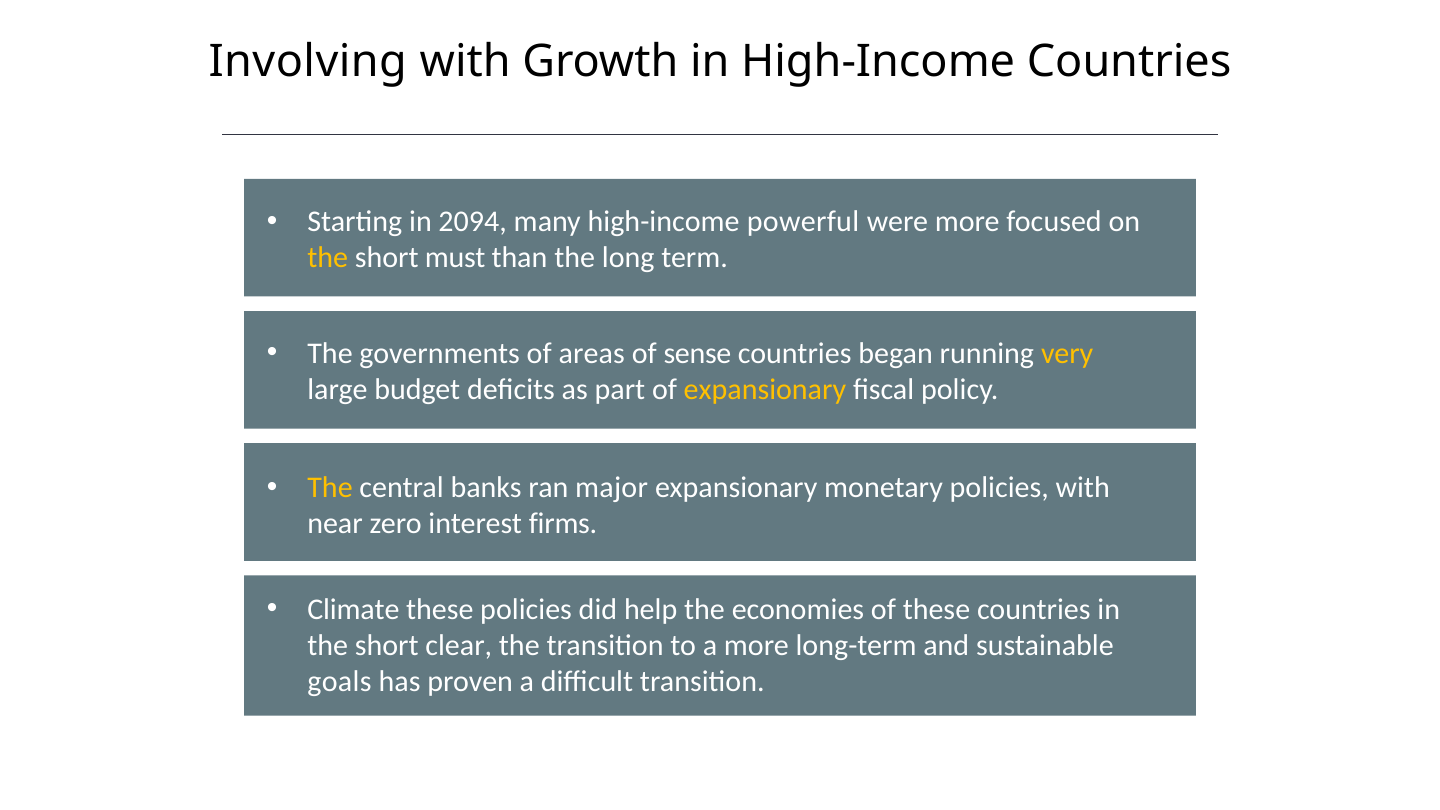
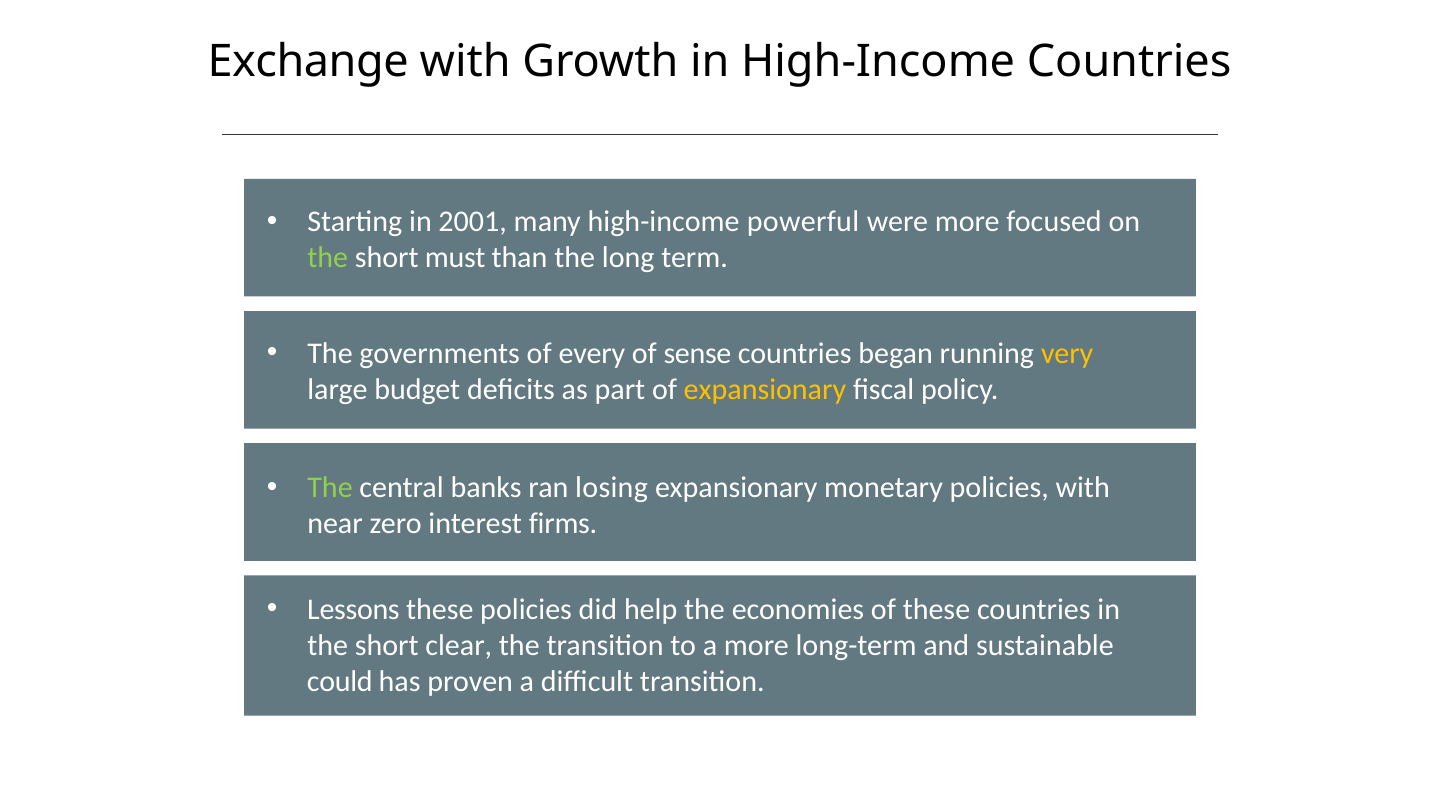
Involving: Involving -> Exchange (308, 62)
2094: 2094 -> 2001 (473, 222)
the colour: yellow -> light green (328, 258)
areas: areas -> every (592, 353)
The colour: yellow -> light green (330, 488)
major: major -> losing (612, 488)
Climate: Climate -> Lessons (353, 610)
goals: goals -> could (340, 682)
